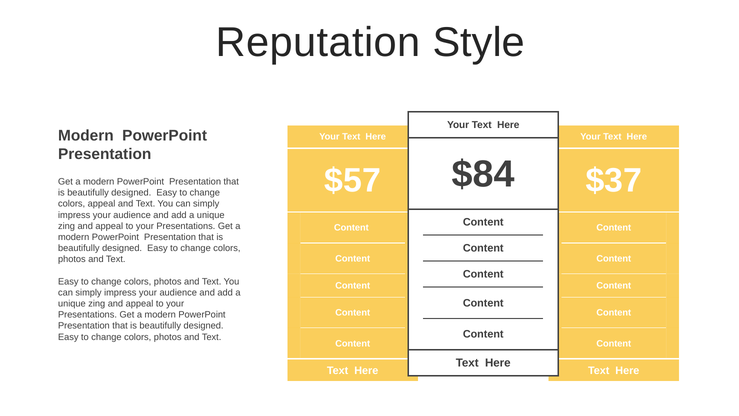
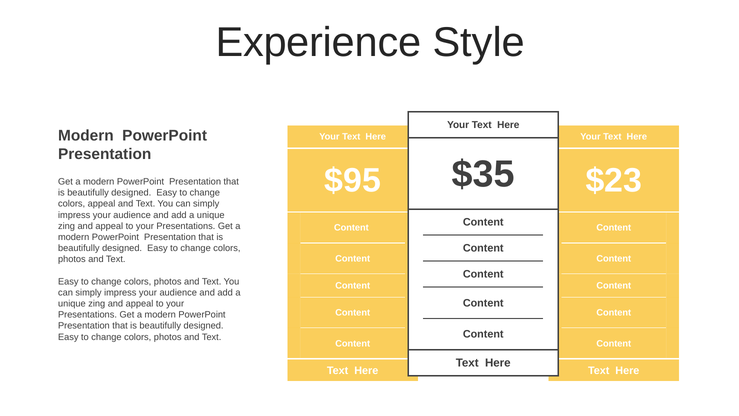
Reputation: Reputation -> Experience (318, 42)
$84: $84 -> $35 (483, 174)
$57: $57 -> $95 (353, 181)
$37: $37 -> $23 (614, 181)
